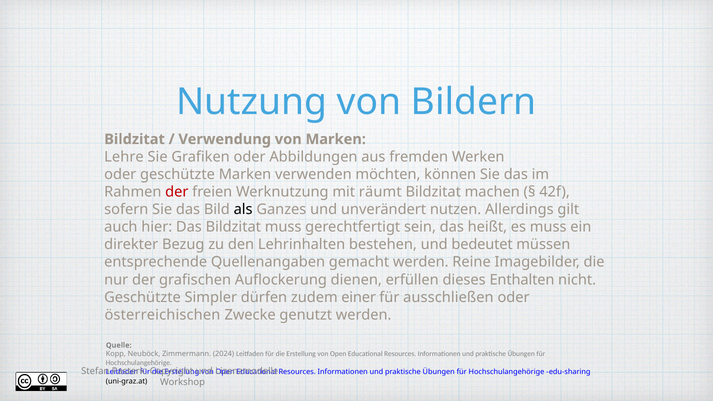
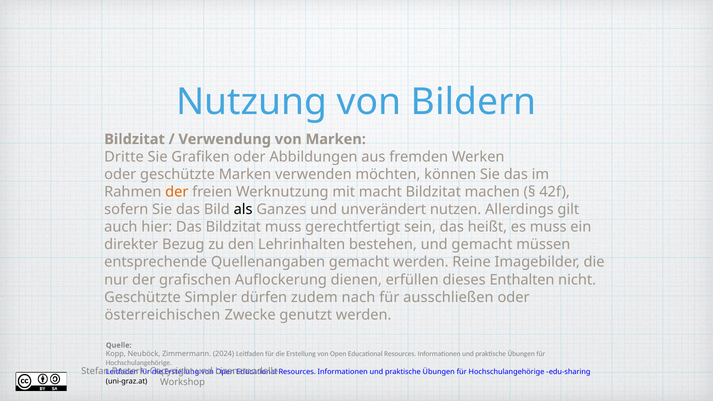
Lehre: Lehre -> Dritte (124, 157)
der colour: red -> orange (177, 192)
räumt: räumt -> macht (380, 192)
und bedeutet: bedeutet -> gemacht (482, 245)
einer: einer -> nach (358, 297)
